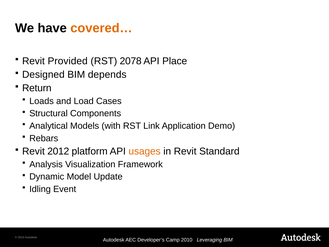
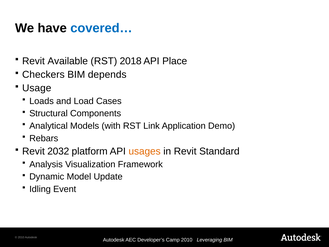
covered… colour: orange -> blue (101, 28)
Provided: Provided -> Available (68, 61)
2078: 2078 -> 2018 (131, 61)
Designed: Designed -> Checkers (43, 74)
Return: Return -> Usage (37, 88)
2012: 2012 -> 2032 (58, 151)
